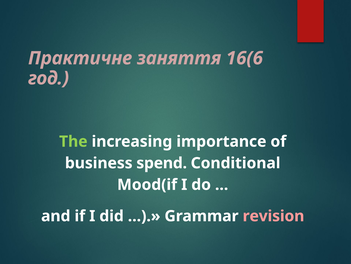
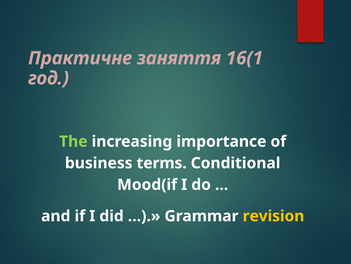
16(6: 16(6 -> 16(1 (244, 58)
spend: spend -> terms (162, 163)
revision colour: pink -> yellow (273, 215)
